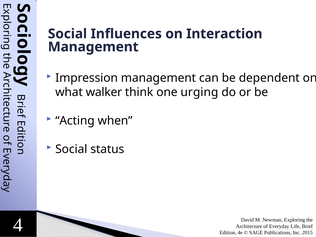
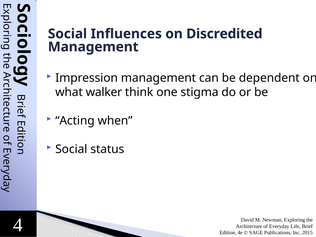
Interaction: Interaction -> Discredited (224, 34)
urging: urging -> stigma (200, 92)
